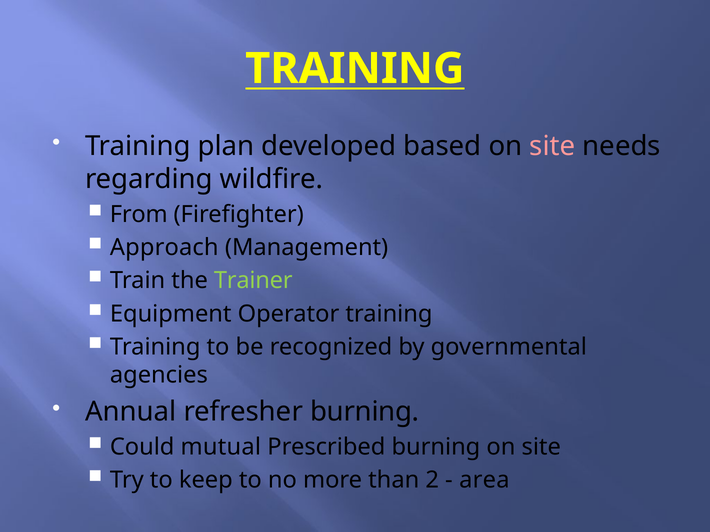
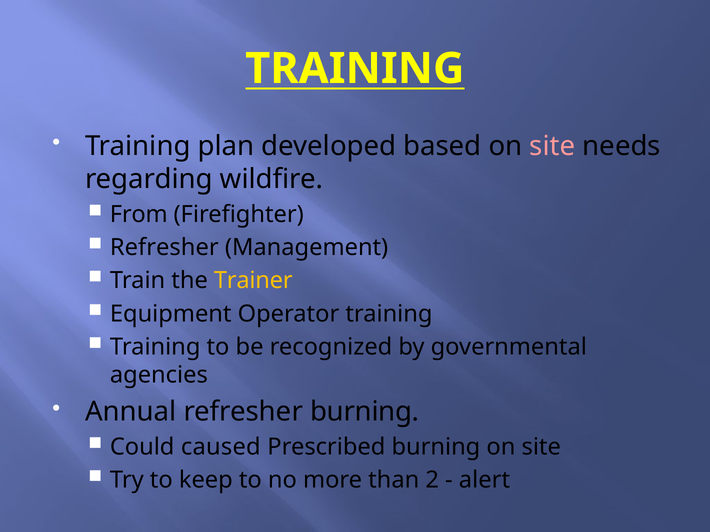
Approach: Approach -> Refresher (164, 248)
Trainer colour: light green -> yellow (253, 281)
mutual: mutual -> caused (221, 447)
area: area -> alert (484, 480)
